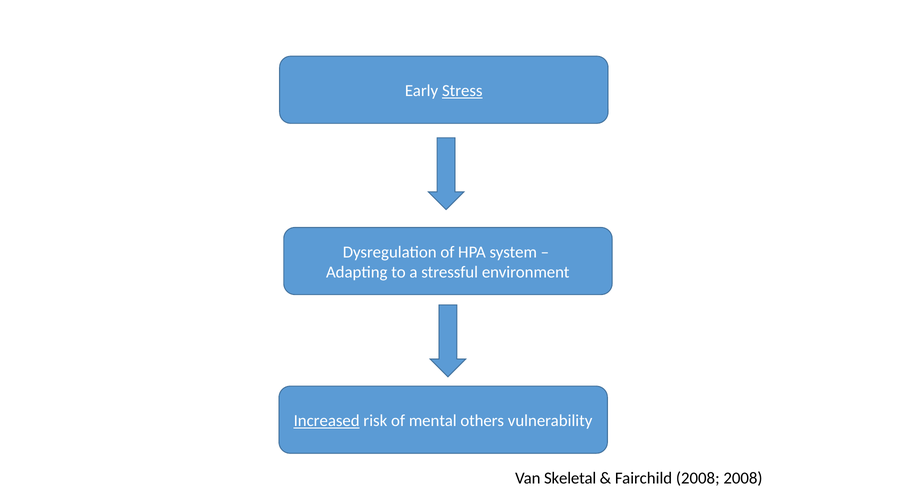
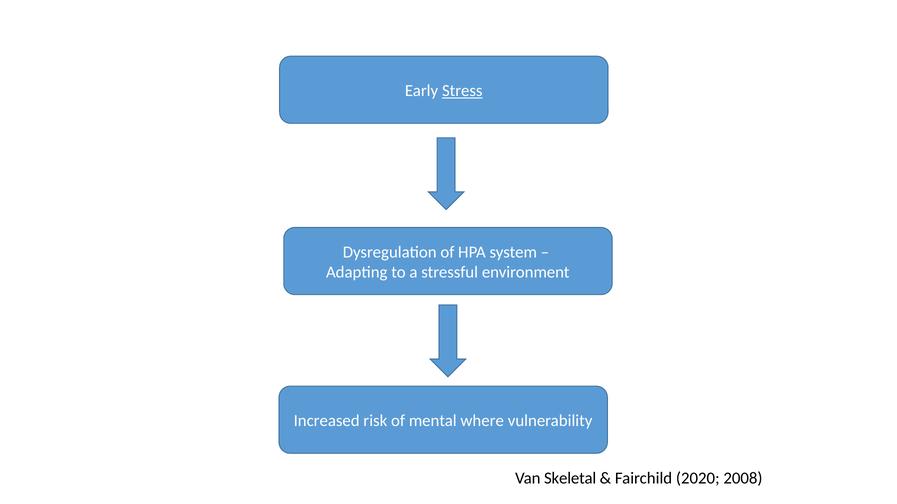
Increased underline: present -> none (327, 421)
others: others -> where (482, 421)
Fairchild 2008: 2008 -> 2020 (698, 479)
